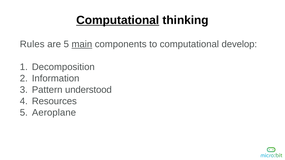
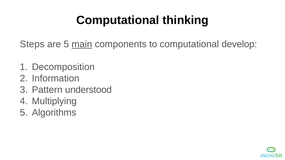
Computational underline: present -> none (118, 20)
Rules: Rules -> Steps (32, 44)
Resources: Resources -> Multiplying (54, 101)
Aeroplane: Aeroplane -> Algorithms (54, 113)
